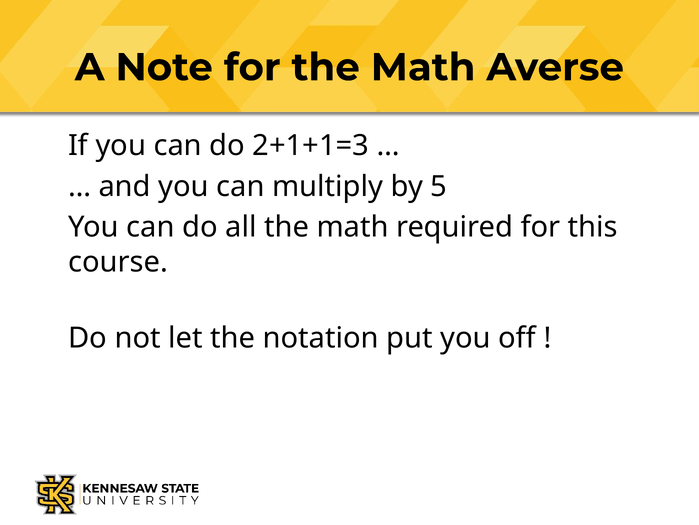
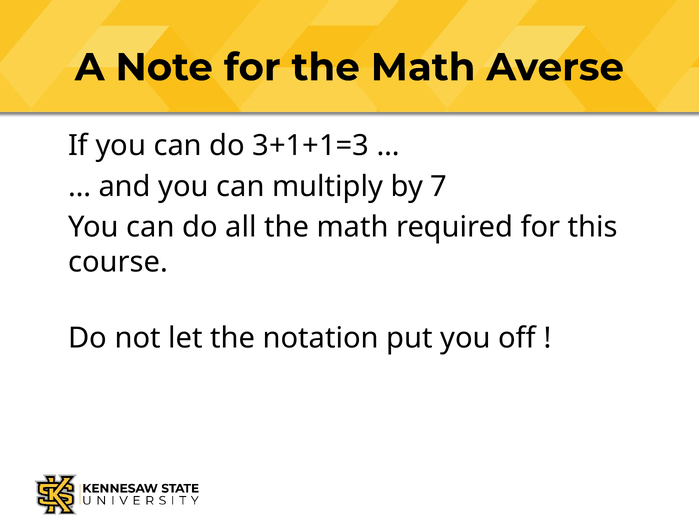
2+1+1=3: 2+1+1=3 -> 3+1+1=3 (311, 145)
5: 5 -> 7 (439, 186)
